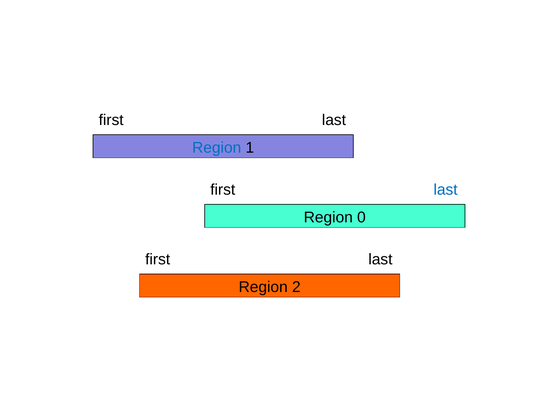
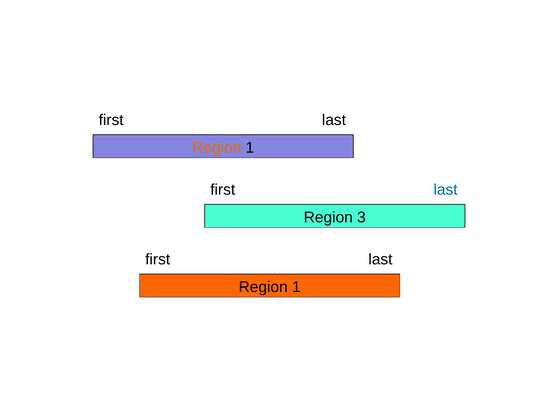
Region colour: blue -> orange (217, 148)
0: 0 -> 3 (361, 218)
2: 2 -> 1 (296, 288)
